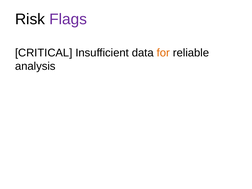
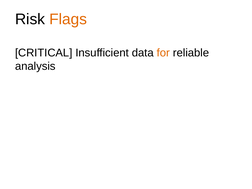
Flags colour: purple -> orange (68, 19)
